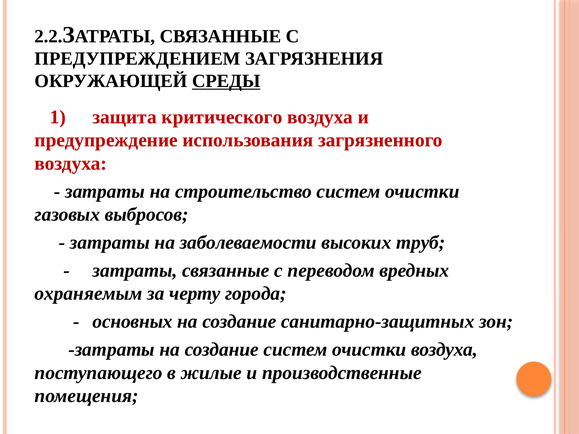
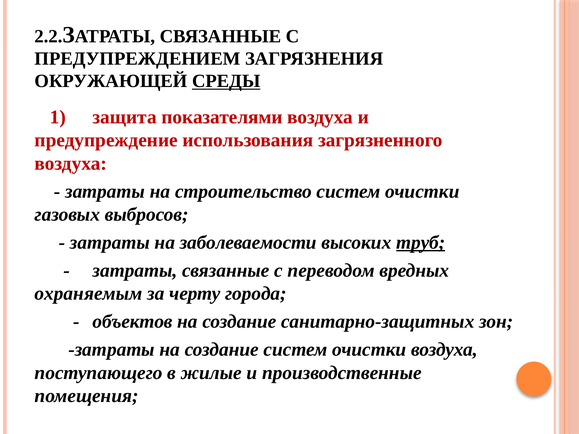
критического: критического -> показателями (222, 117)
труб underline: none -> present (421, 243)
основных: основных -> объектов (133, 322)
